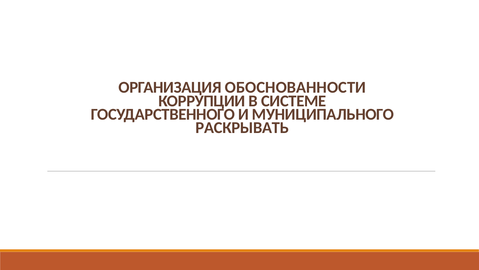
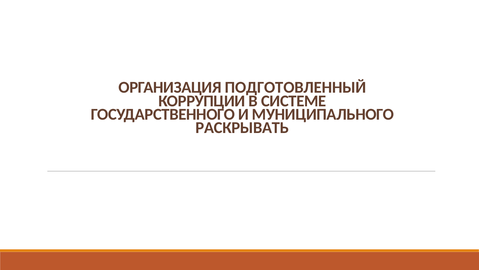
ОБОСНОВАННОСТИ: ОБОСНОВАННОСТИ -> ПОДГОТОВЛЕННЫЙ (296, 87)
